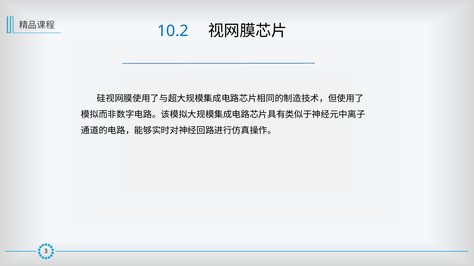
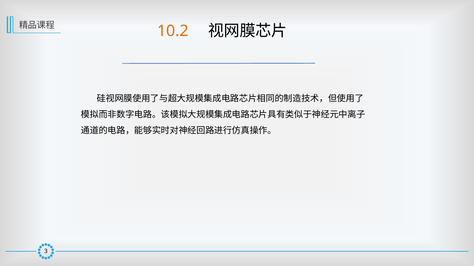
10.2 colour: blue -> orange (173, 31)
